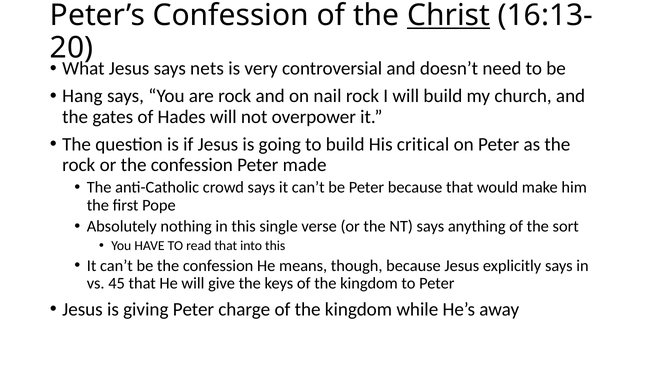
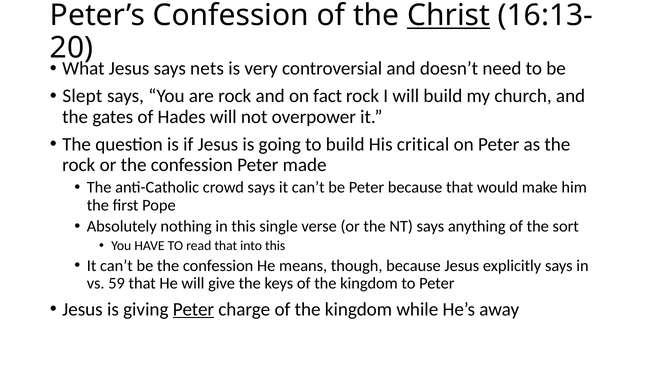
Hang: Hang -> Slept (82, 96)
nail: nail -> fact (328, 96)
45: 45 -> 59 (117, 283)
Peter underline: none -> present (193, 309)
